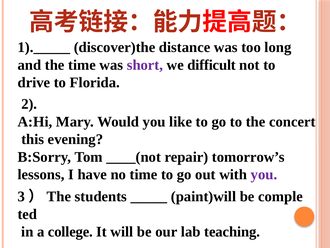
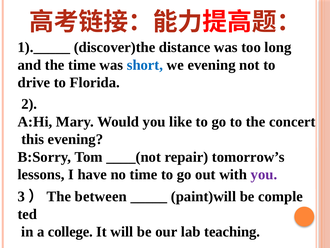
short colour: purple -> blue (145, 65)
we difficult: difficult -> evening (212, 65)
students: students -> between (101, 196)
